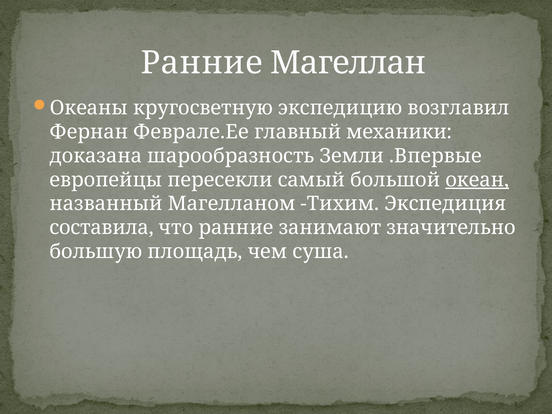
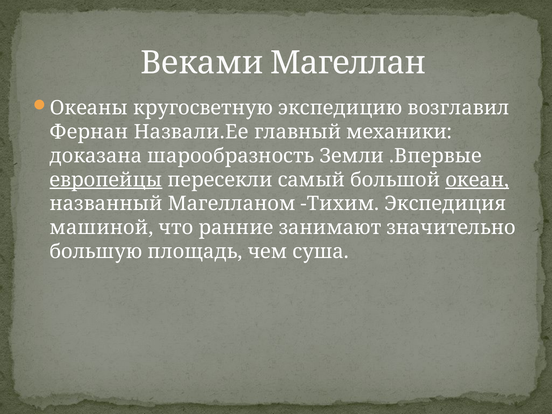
Ранние: Ранние -> Веками (202, 63)
Феврале.Ее: Феврале.Ее -> Назвали.Ее (191, 132)
европейцы underline: none -> present (106, 180)
составила: составила -> машиной (101, 228)
